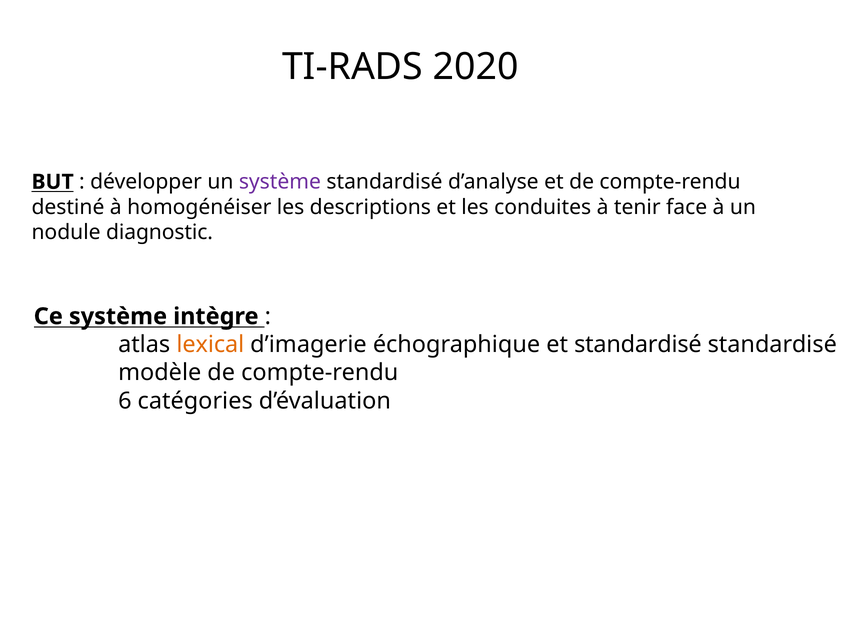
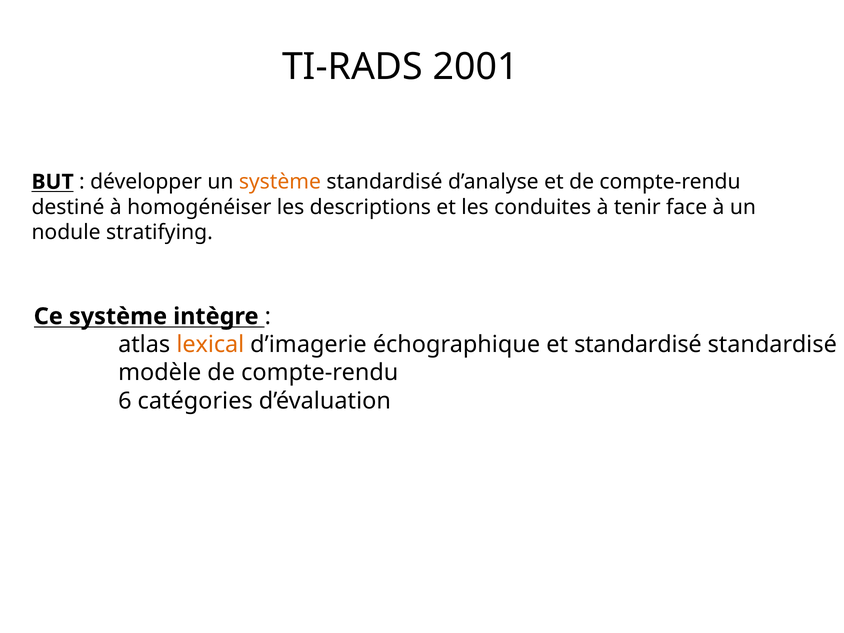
2020: 2020 -> 2001 (476, 67)
système colour: purple -> orange (280, 182)
diagnostic: diagnostic -> stratifying (159, 233)
